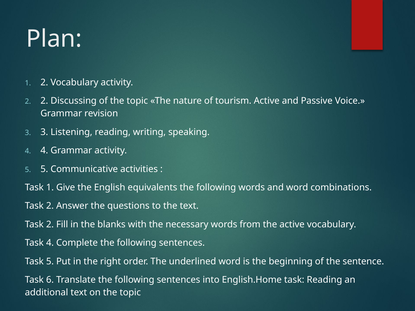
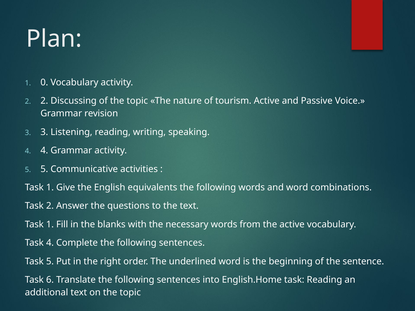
1 2: 2 -> 0 (44, 83)
2: 2 -> 1 (50, 225)
